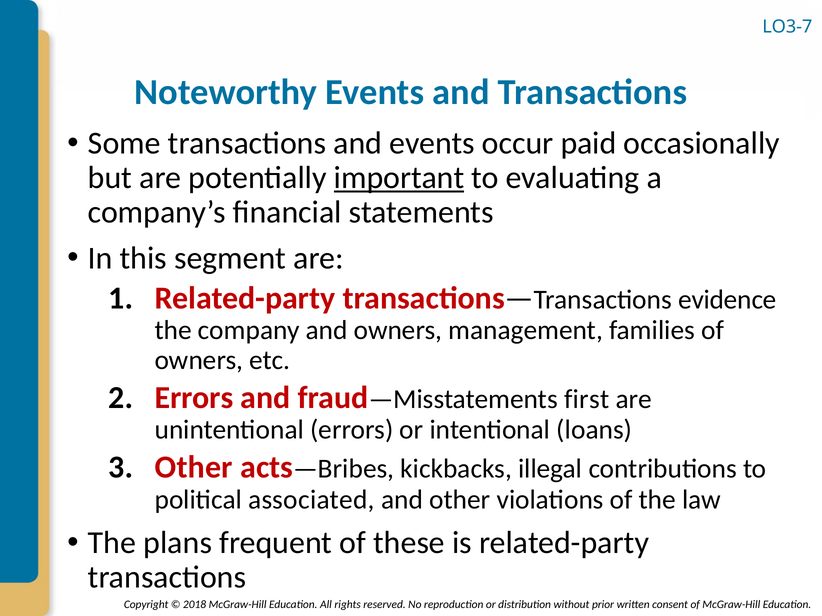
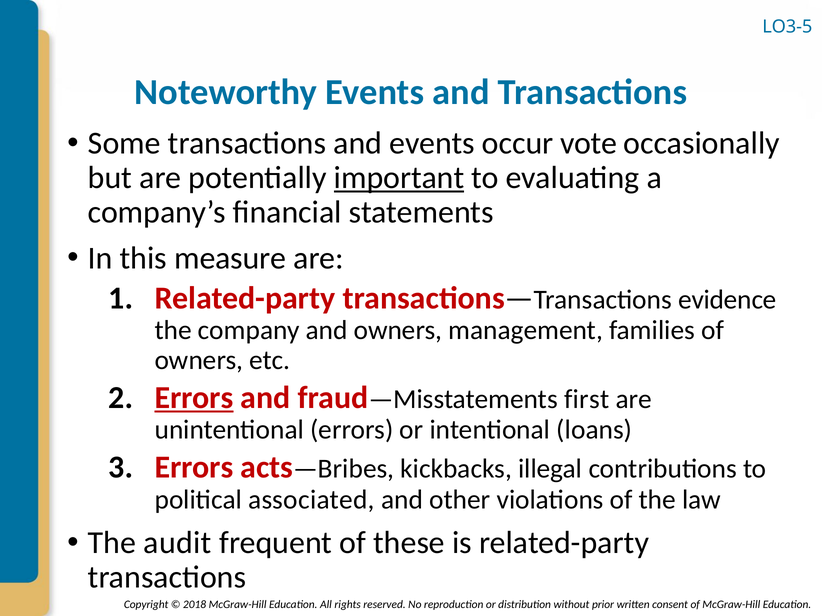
LO3-7: LO3-7 -> LO3-5 (787, 27)
paid: paid -> vote (589, 143)
segment: segment -> measure (230, 258)
Errors underline: none -> present (194, 398)
Other: Other -> Errors (194, 468)
plans: plans -> audit (177, 543)
